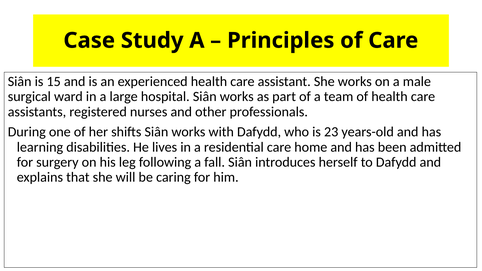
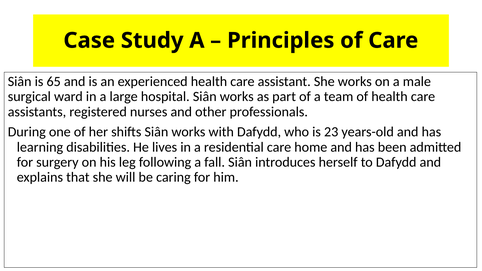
15: 15 -> 65 (54, 81)
